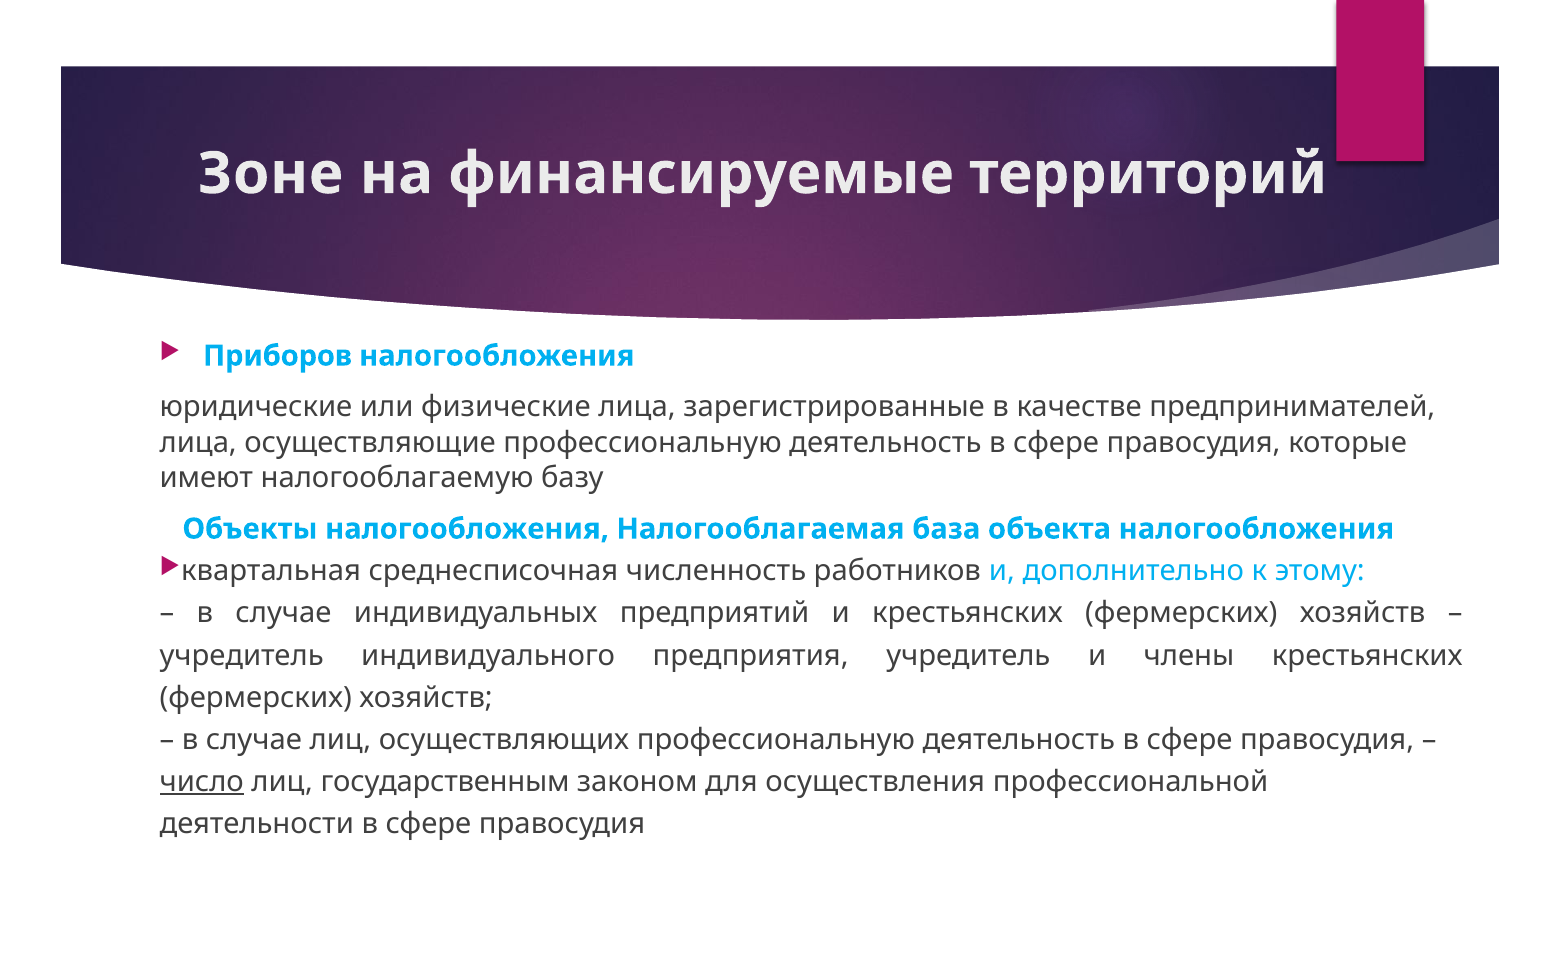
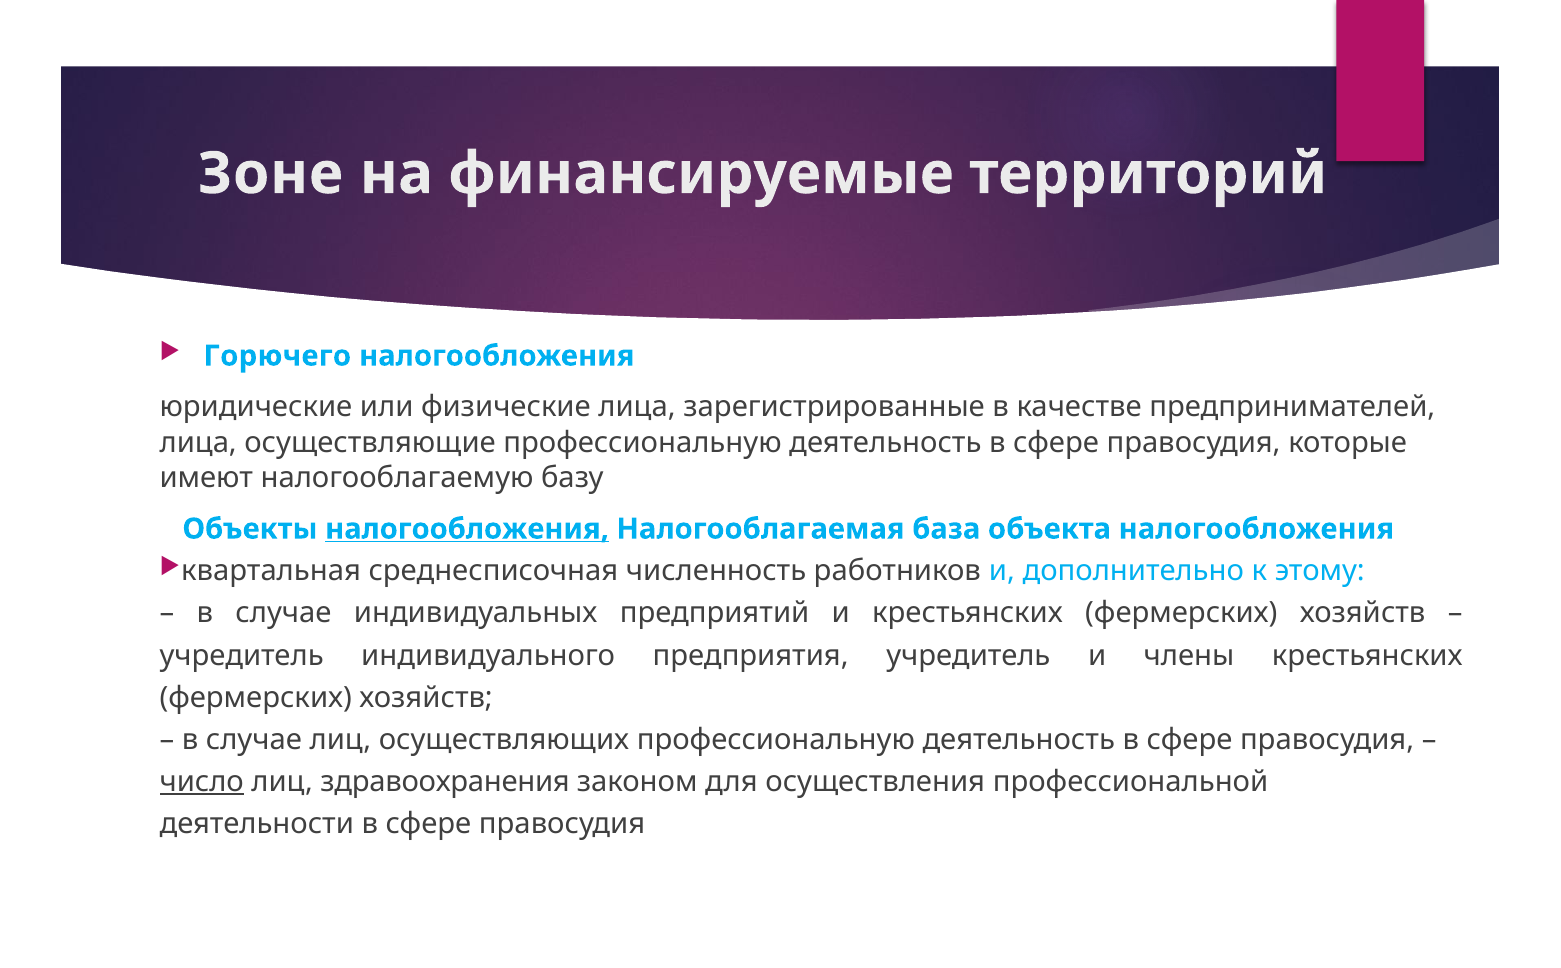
Приборов: Приборов -> Горючего (277, 356)
налогообложения underline: none -> present (467, 529)
государственным: государственным -> здравоохранения (445, 782)
